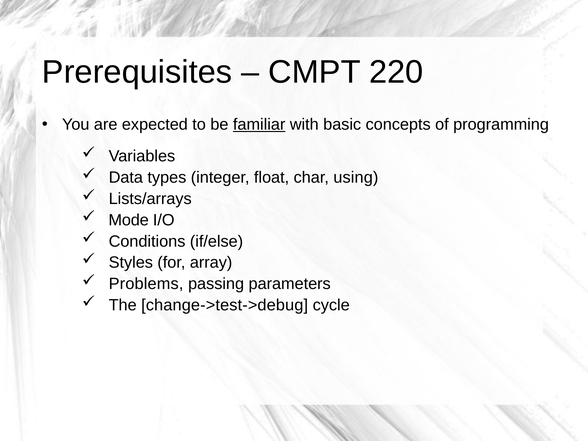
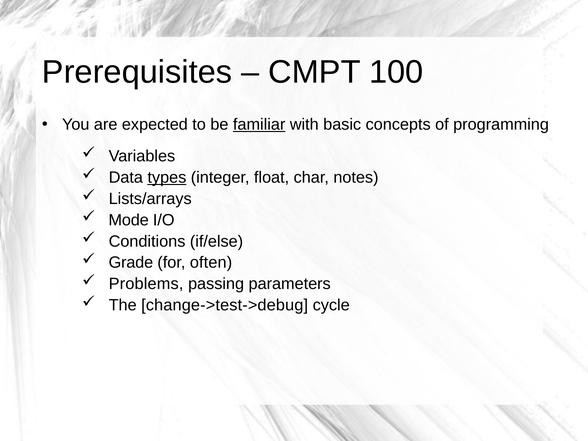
220: 220 -> 100 (396, 72)
types underline: none -> present (167, 177)
using: using -> notes (356, 177)
Styles: Styles -> Grade (131, 263)
array: array -> often (211, 263)
